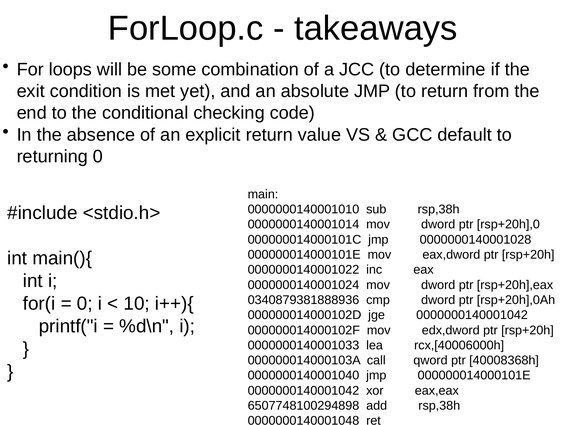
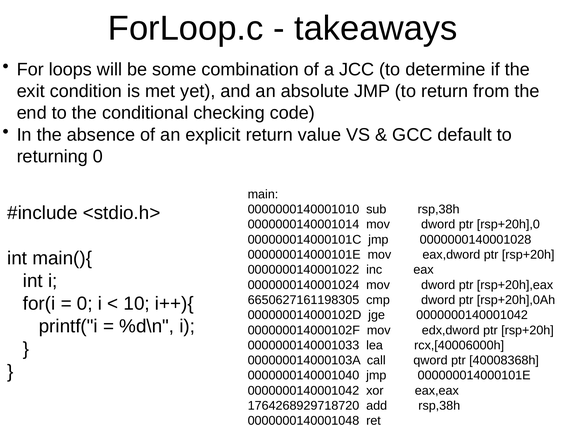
0340879381888936: 0340879381888936 -> 6650627161198305 (303, 300)
6507748100294898: 6507748100294898 -> 1764268929718720 (303, 405)
